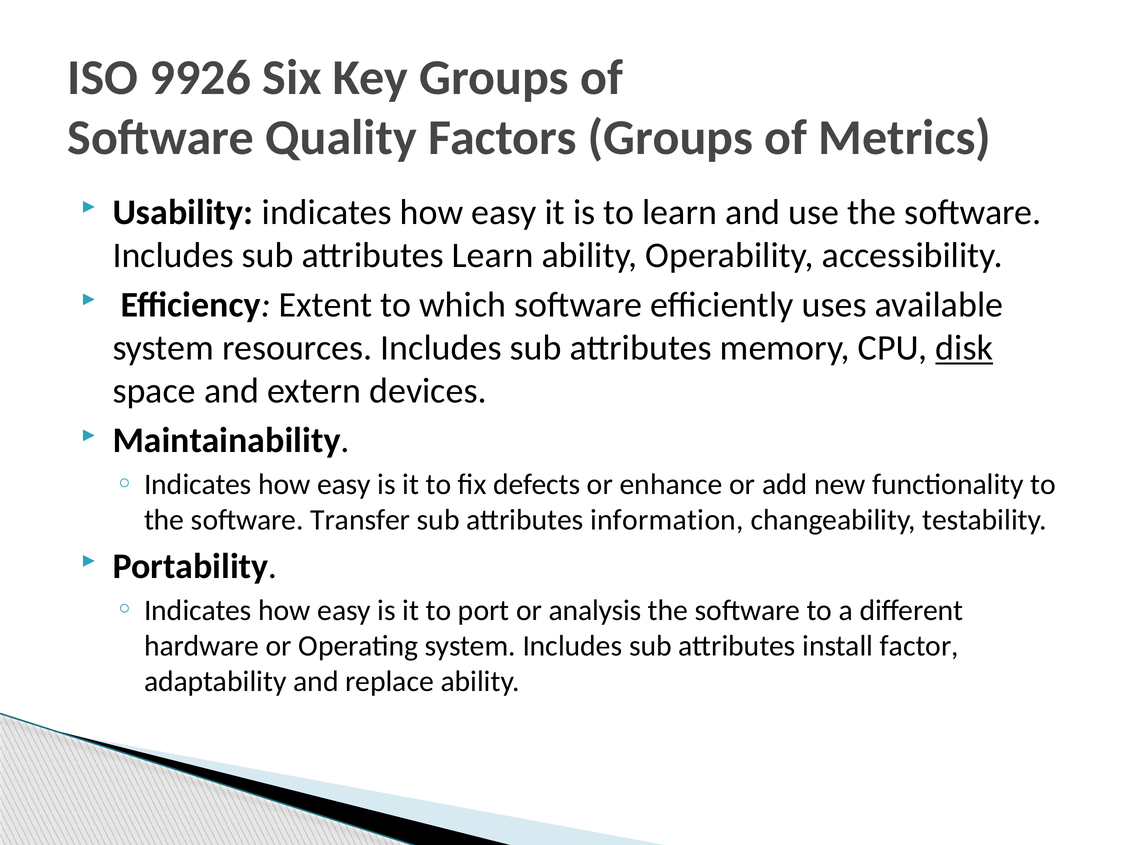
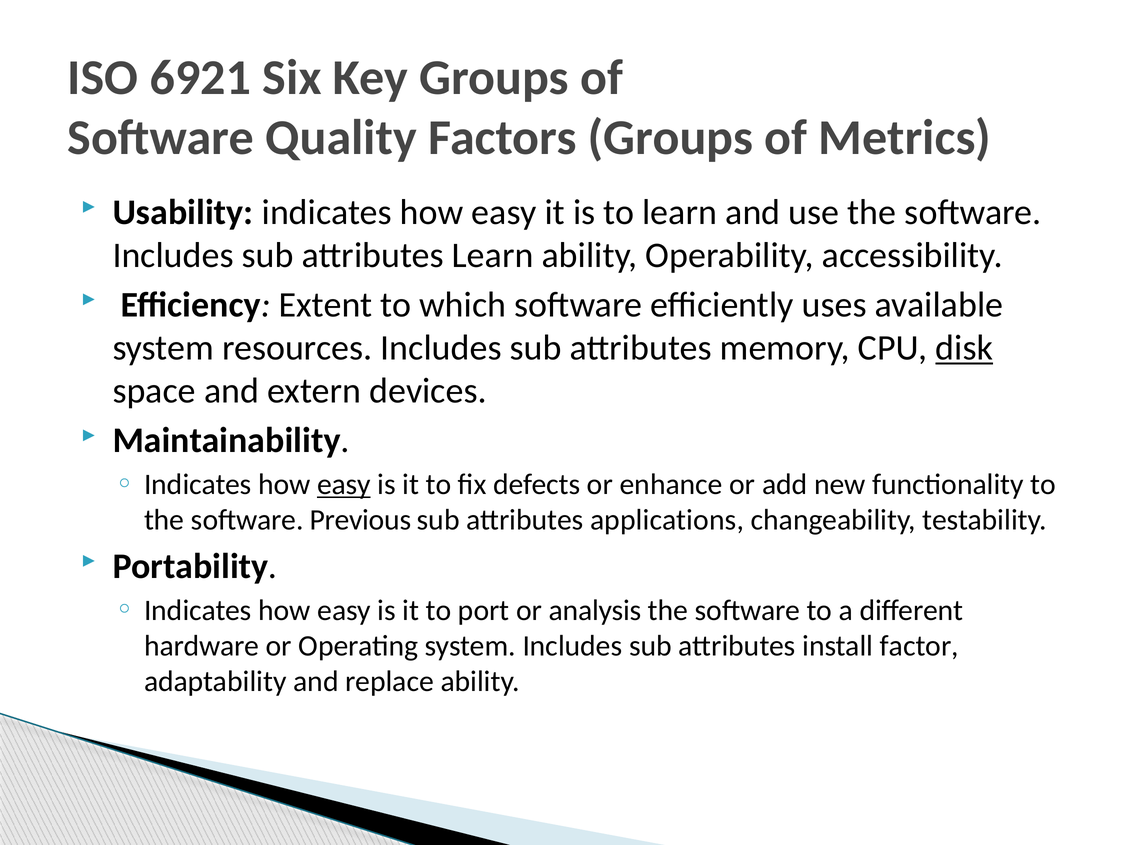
9926: 9926 -> 6921 (200, 78)
easy underline: none -> present (344, 485)
Transfer: Transfer -> Previous (360, 520)
information: information -> applications (667, 520)
